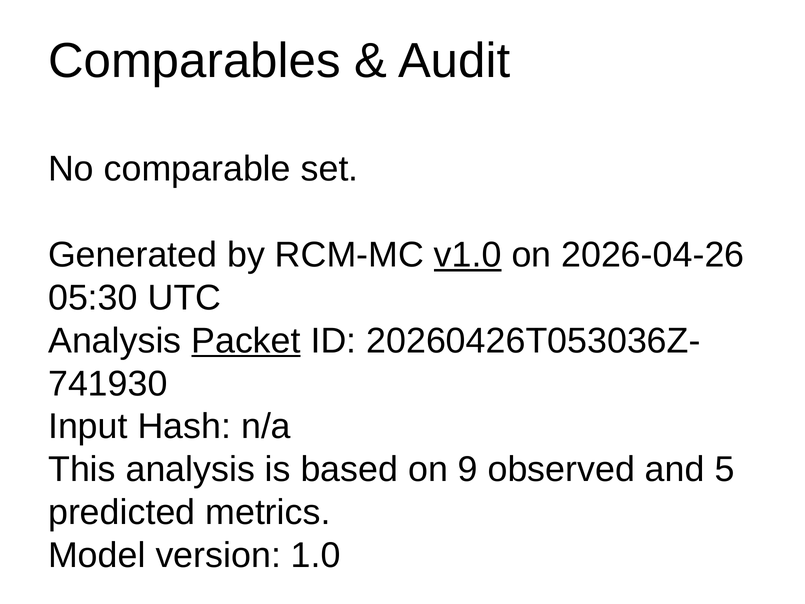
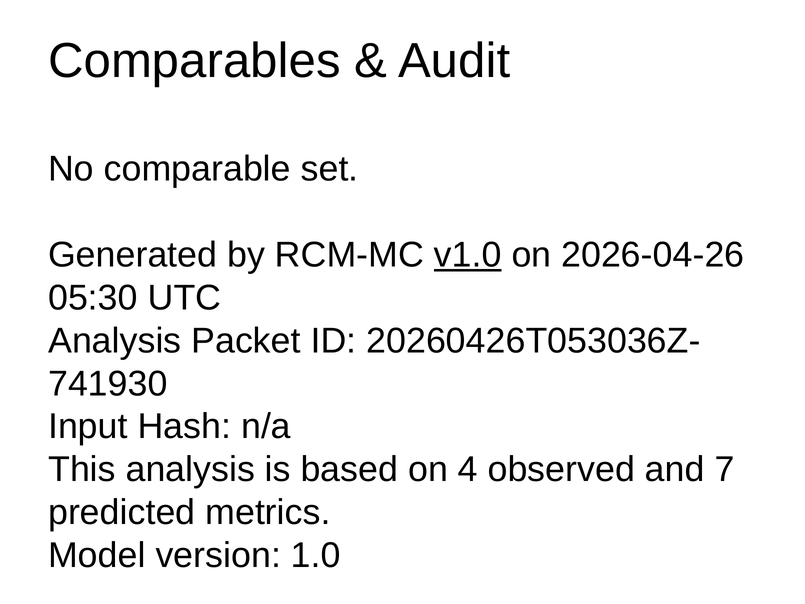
Packet underline: present -> none (246, 341)
9: 9 -> 4 (468, 469)
5: 5 -> 7 (725, 469)
